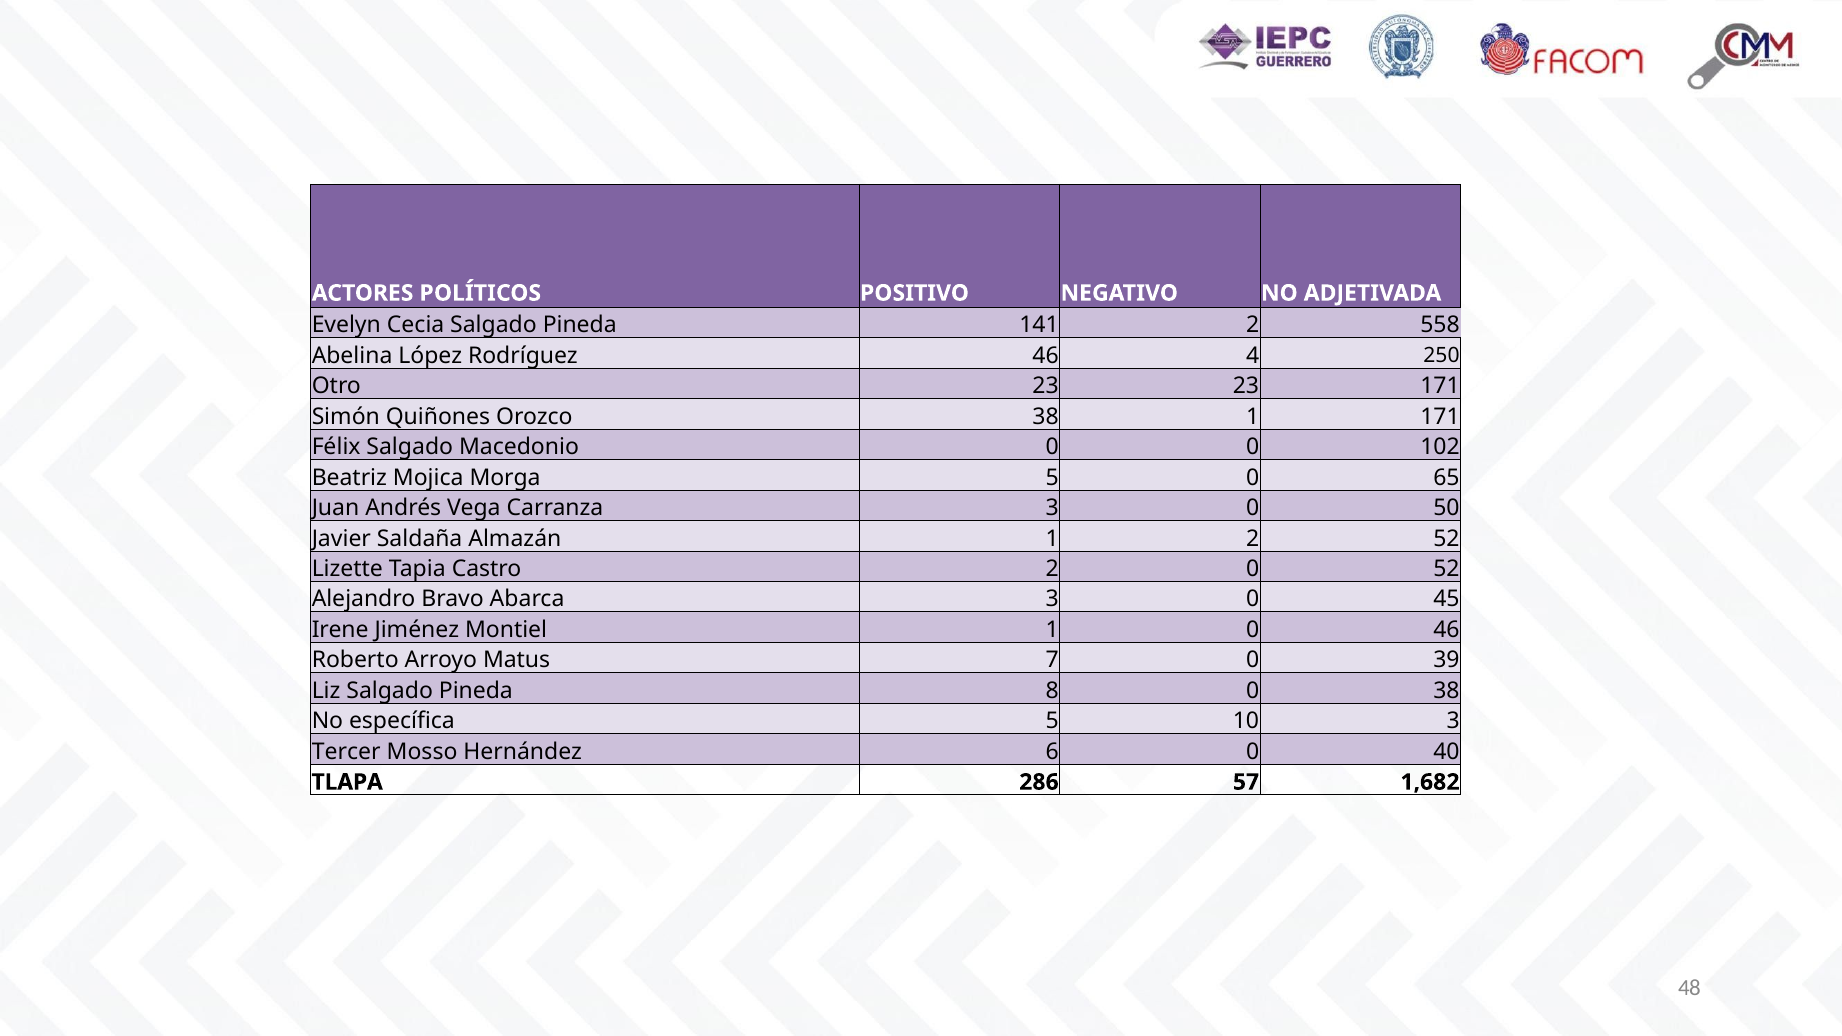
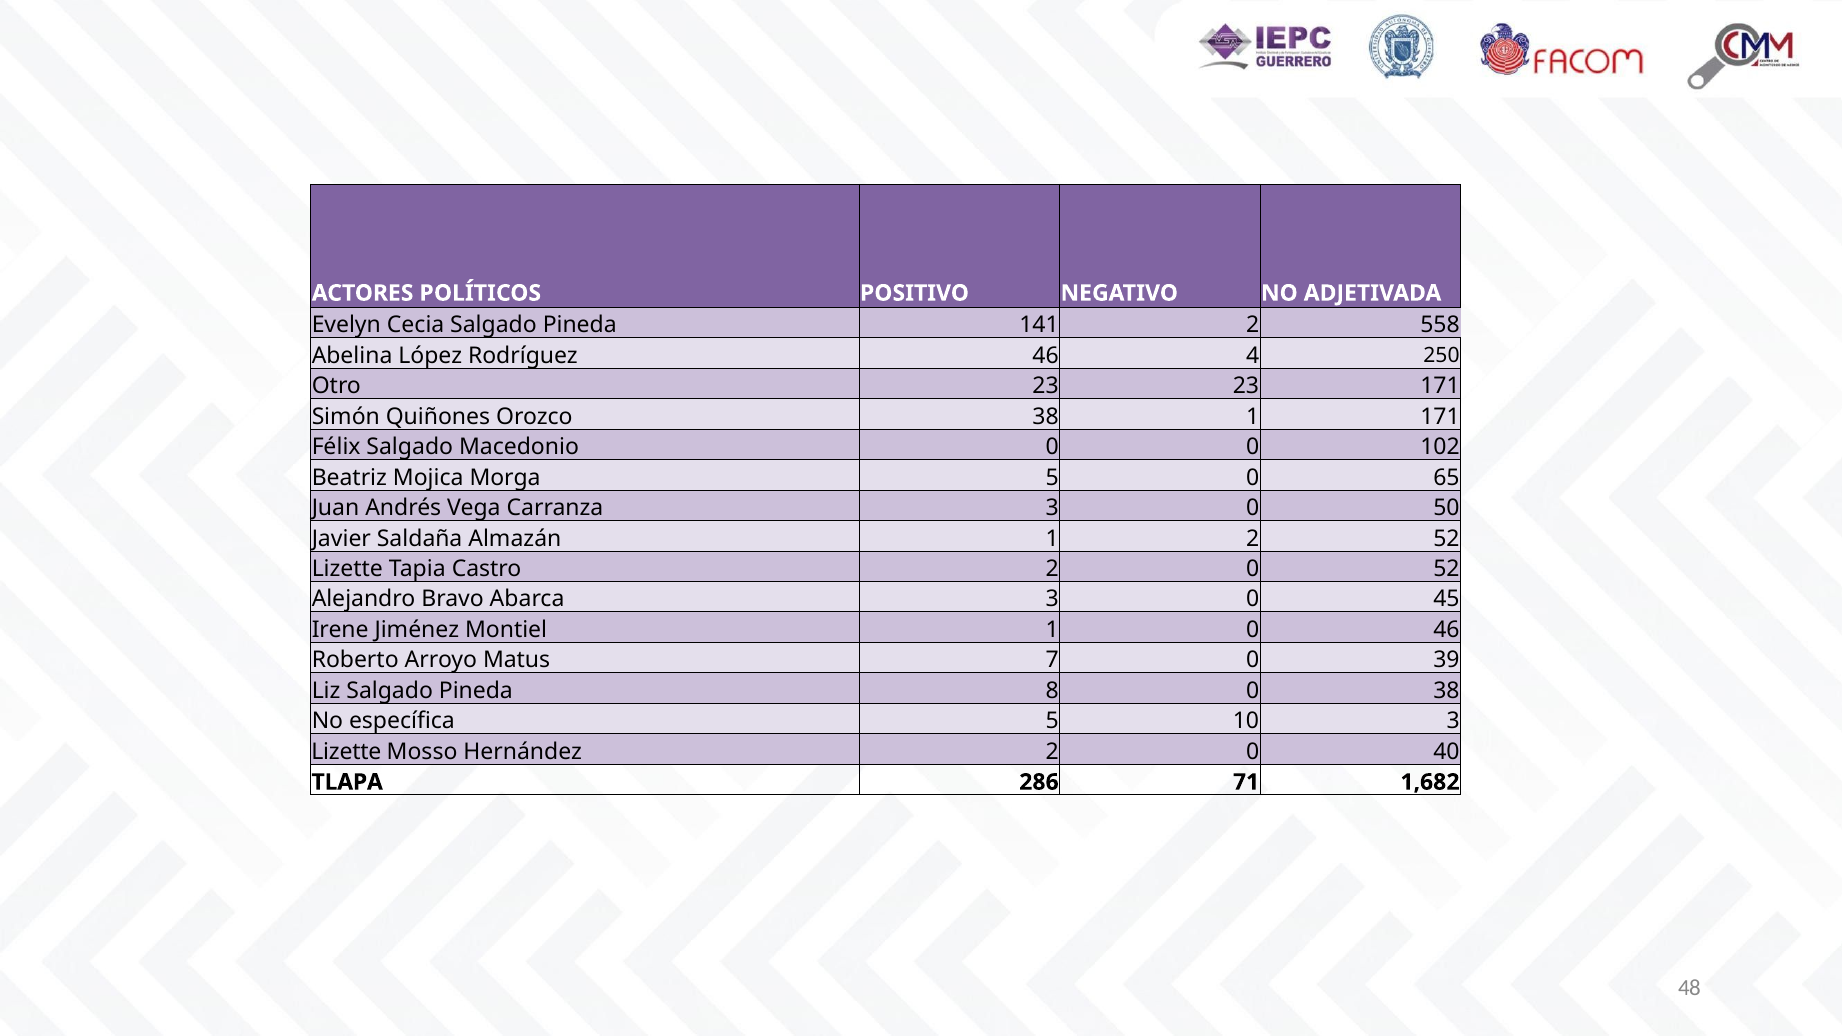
Tercer: Tercer -> Lizette (346, 752)
Hernández 6: 6 -> 2 (1052, 752)
57: 57 -> 71 (1246, 782)
